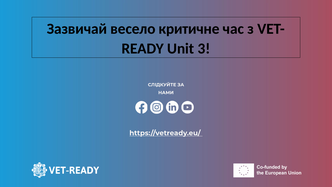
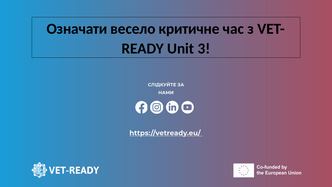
Зазвичай: Зазвичай -> Означати (77, 29)
